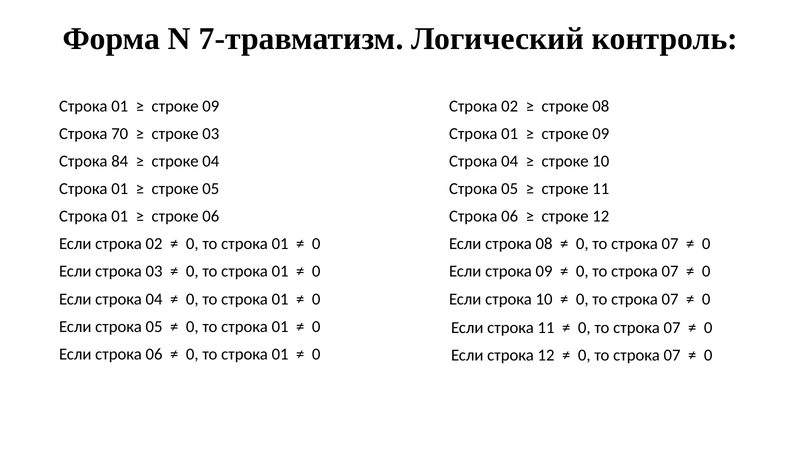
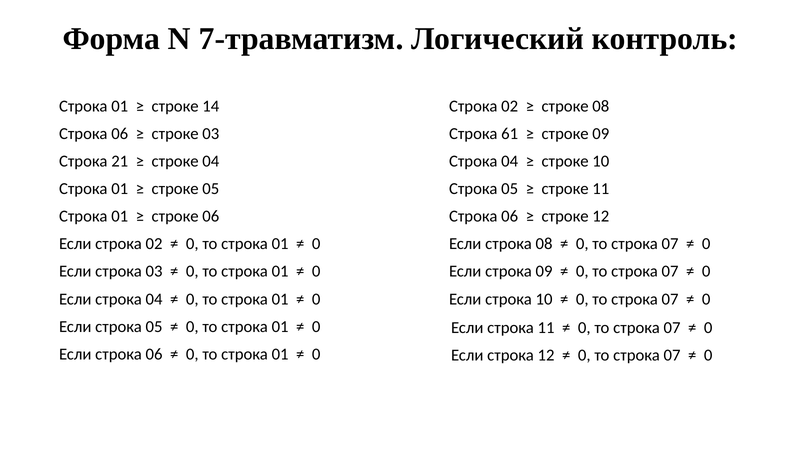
09: 09 -> 14 (211, 106)
70: 70 -> 06 (120, 134)
03 Строка 01: 01 -> 61 (510, 134)
84: 84 -> 21 (120, 161)
